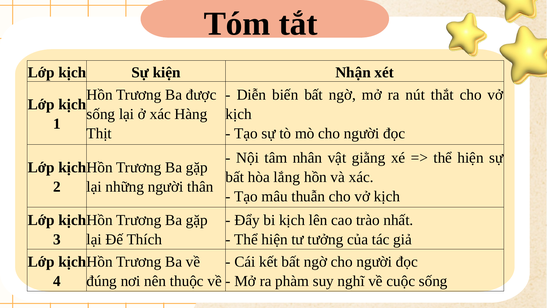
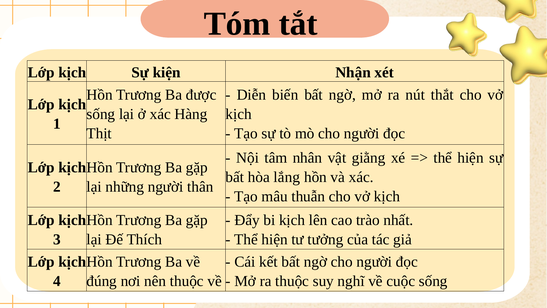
ra phàm: phàm -> thuộc (292, 281)
